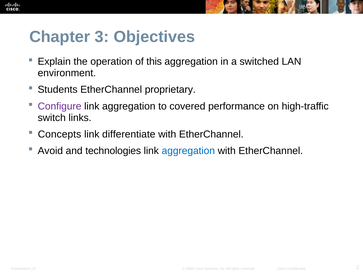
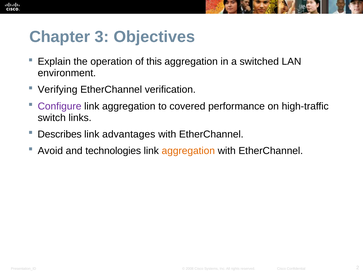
Students: Students -> Verifying (58, 90)
proprietary: proprietary -> verification (170, 90)
Concepts: Concepts -> Describes (60, 134)
differentiate: differentiate -> advantages (129, 134)
aggregation colour: blue -> orange (188, 151)
